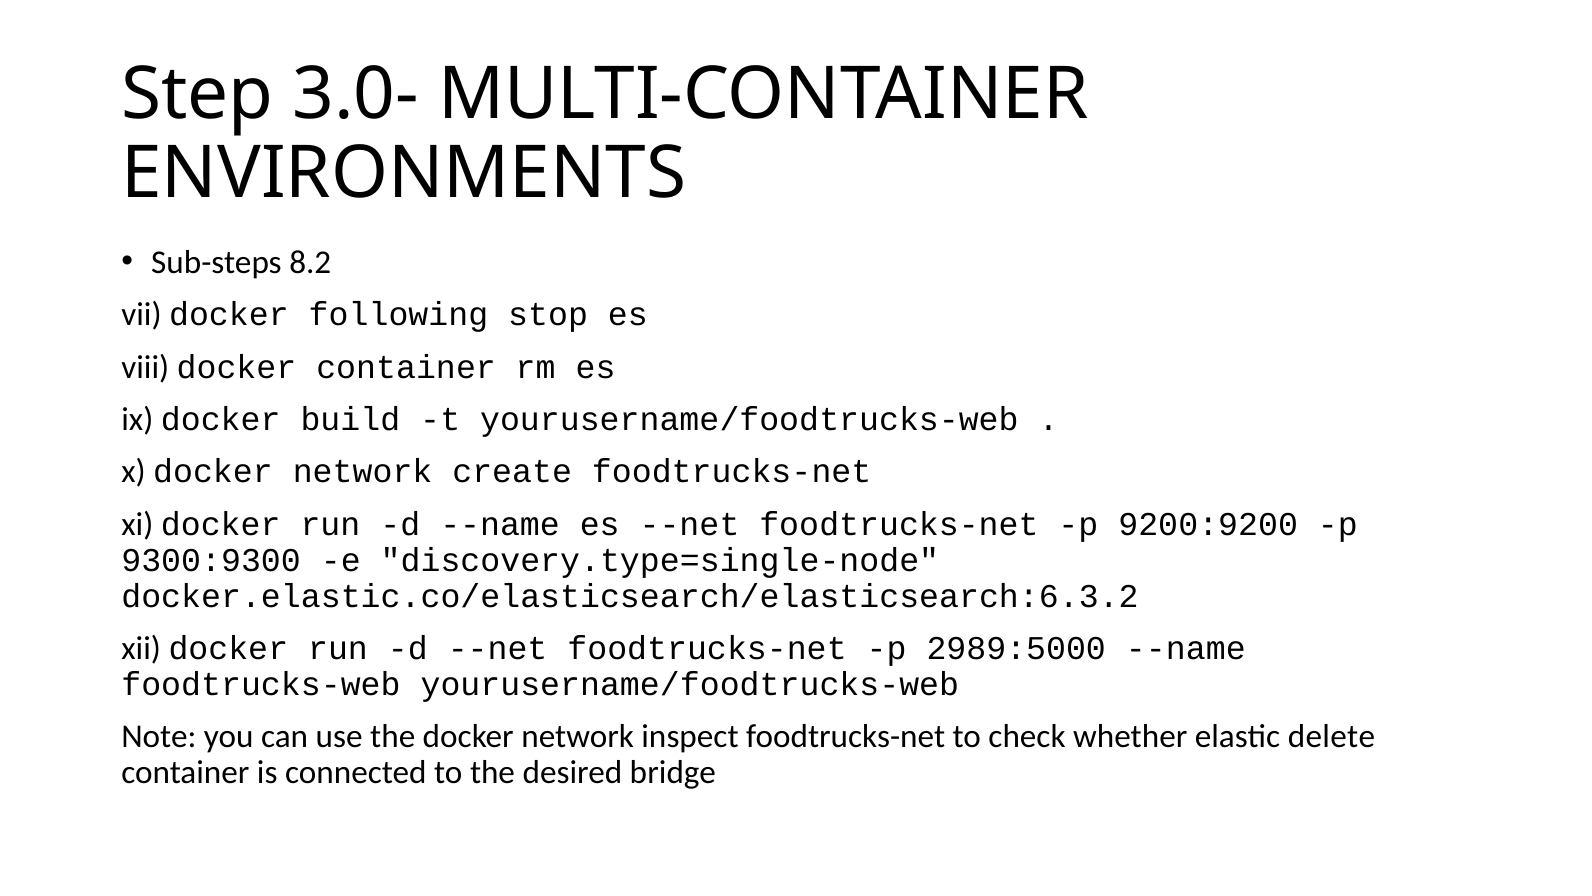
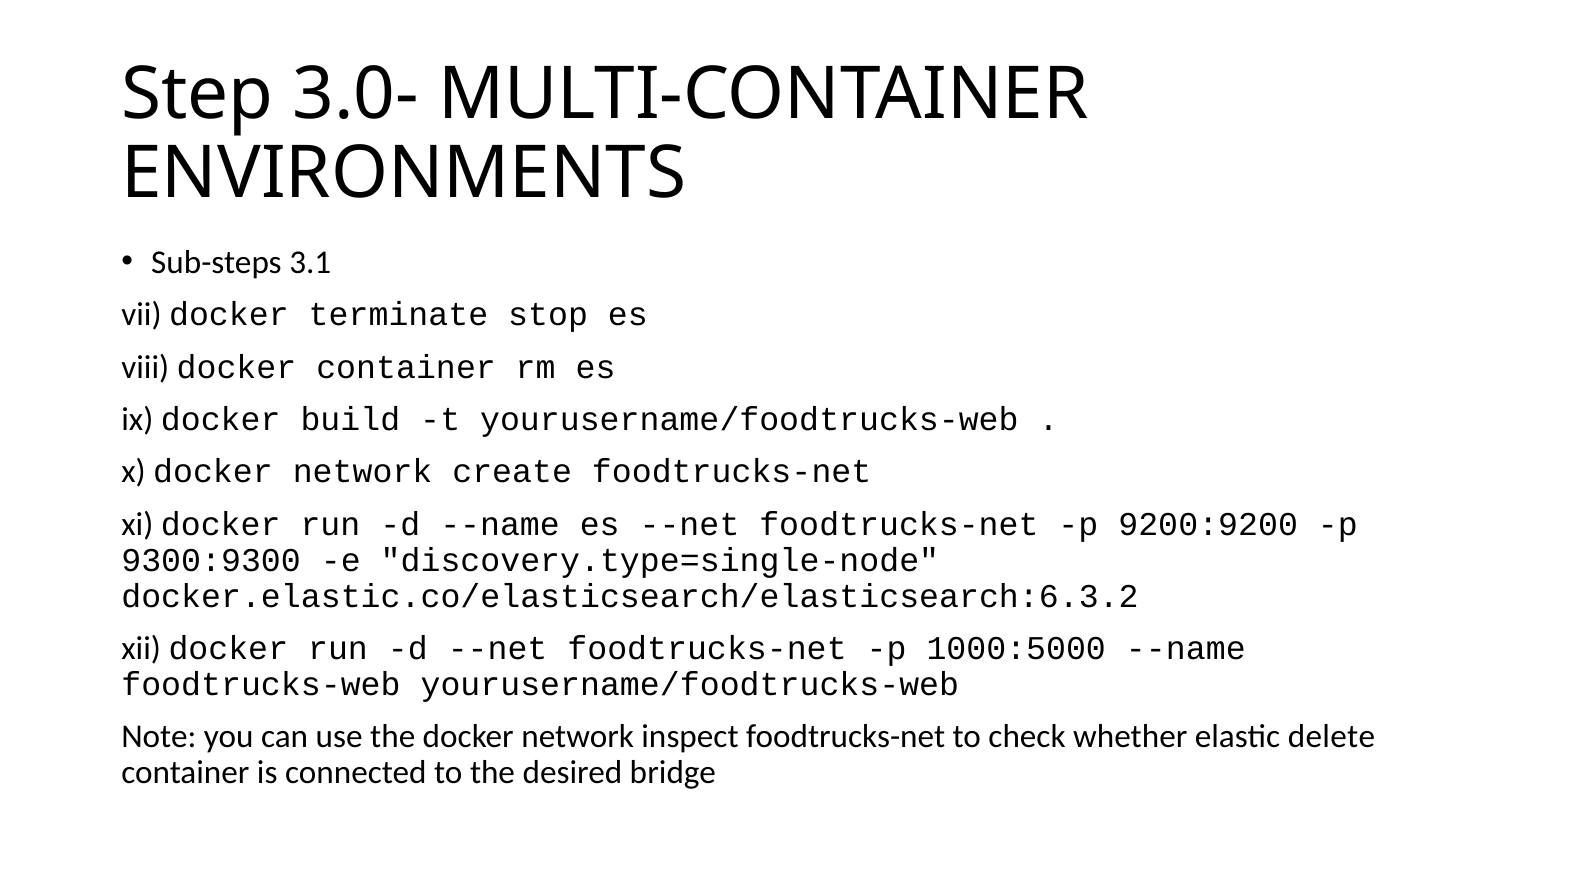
8.2: 8.2 -> 3.1 (310, 262)
following: following -> terminate (398, 314)
2989:5000: 2989:5000 -> 1000:5000 (1016, 648)
